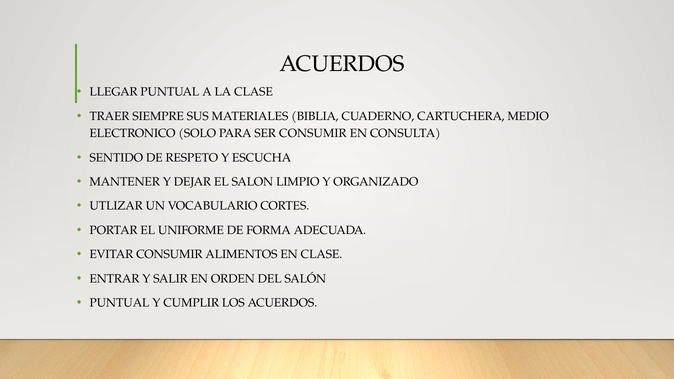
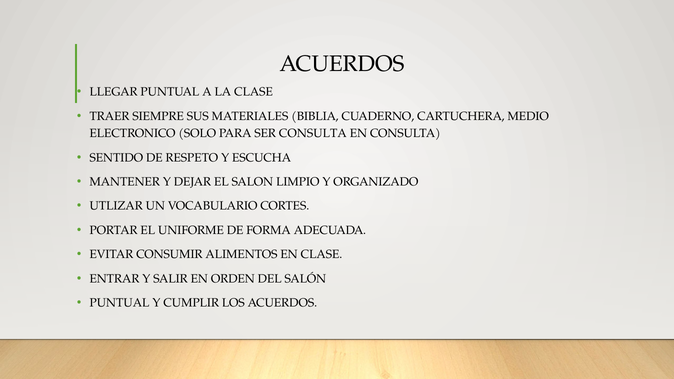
SER CONSUMIR: CONSUMIR -> CONSULTA (313, 133)
